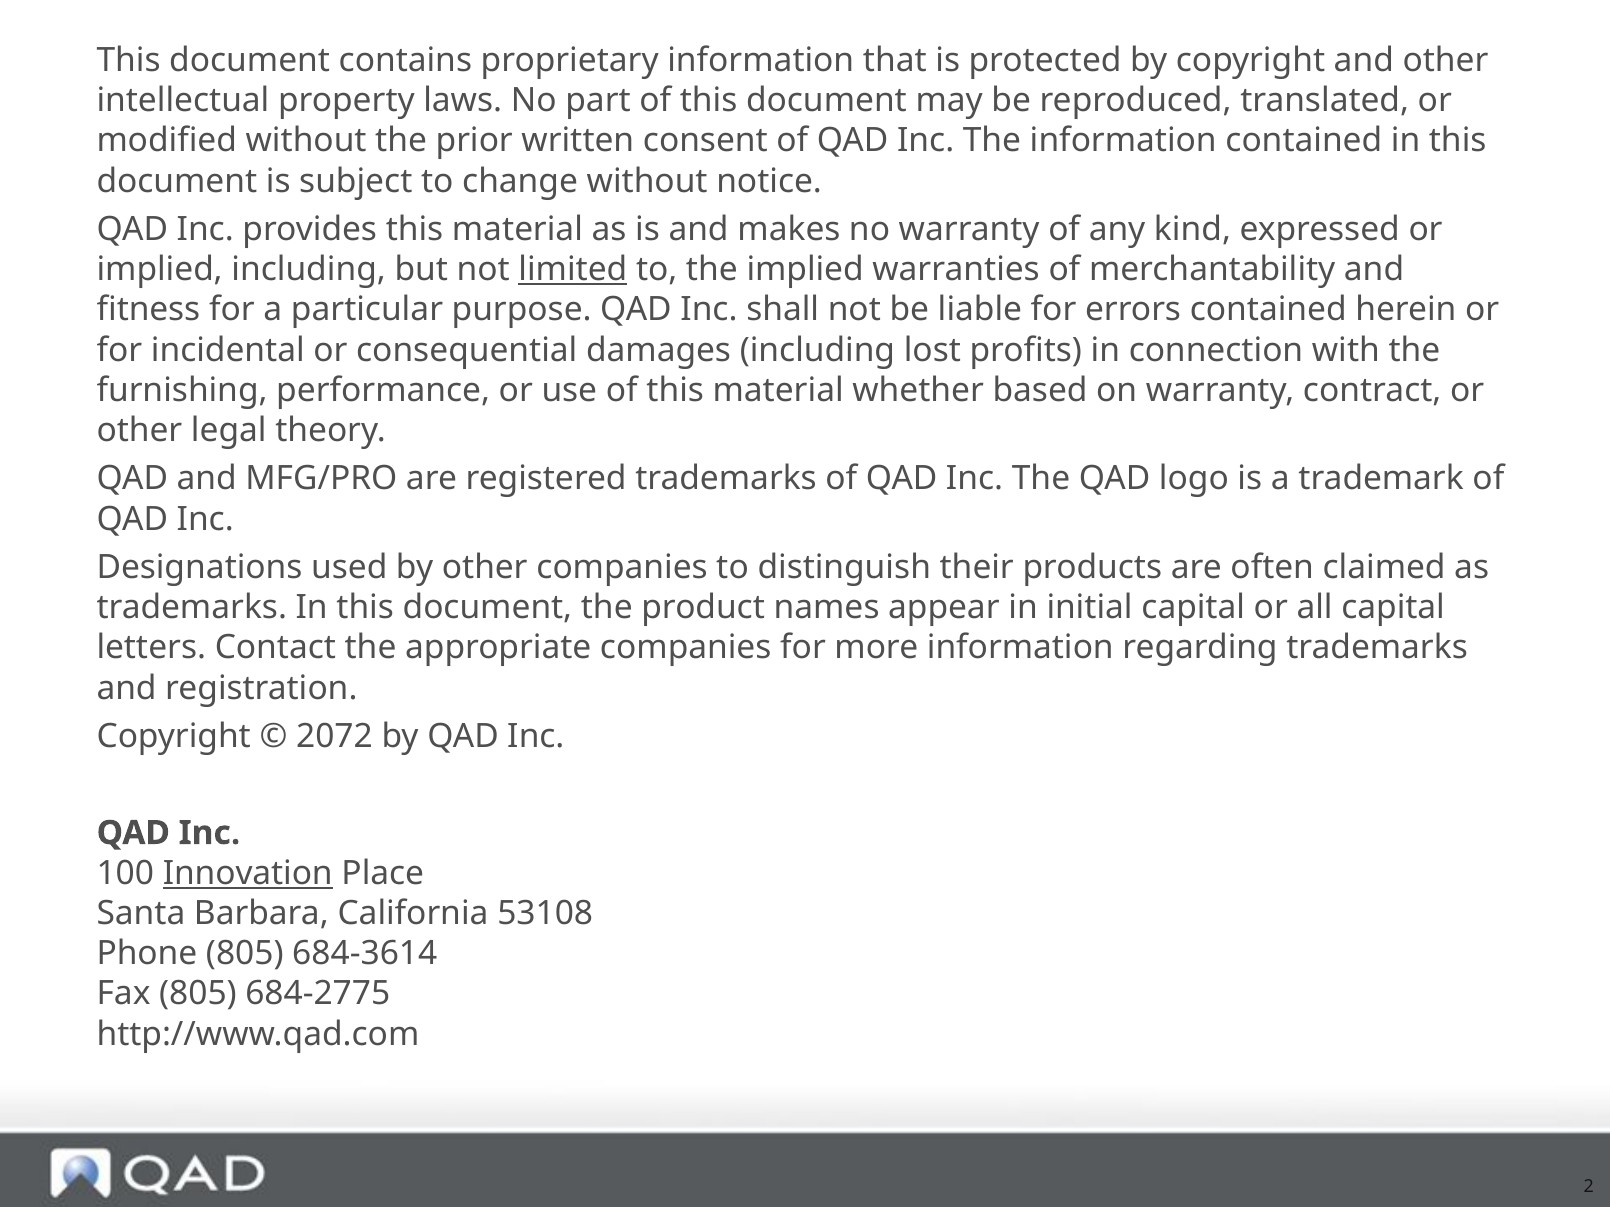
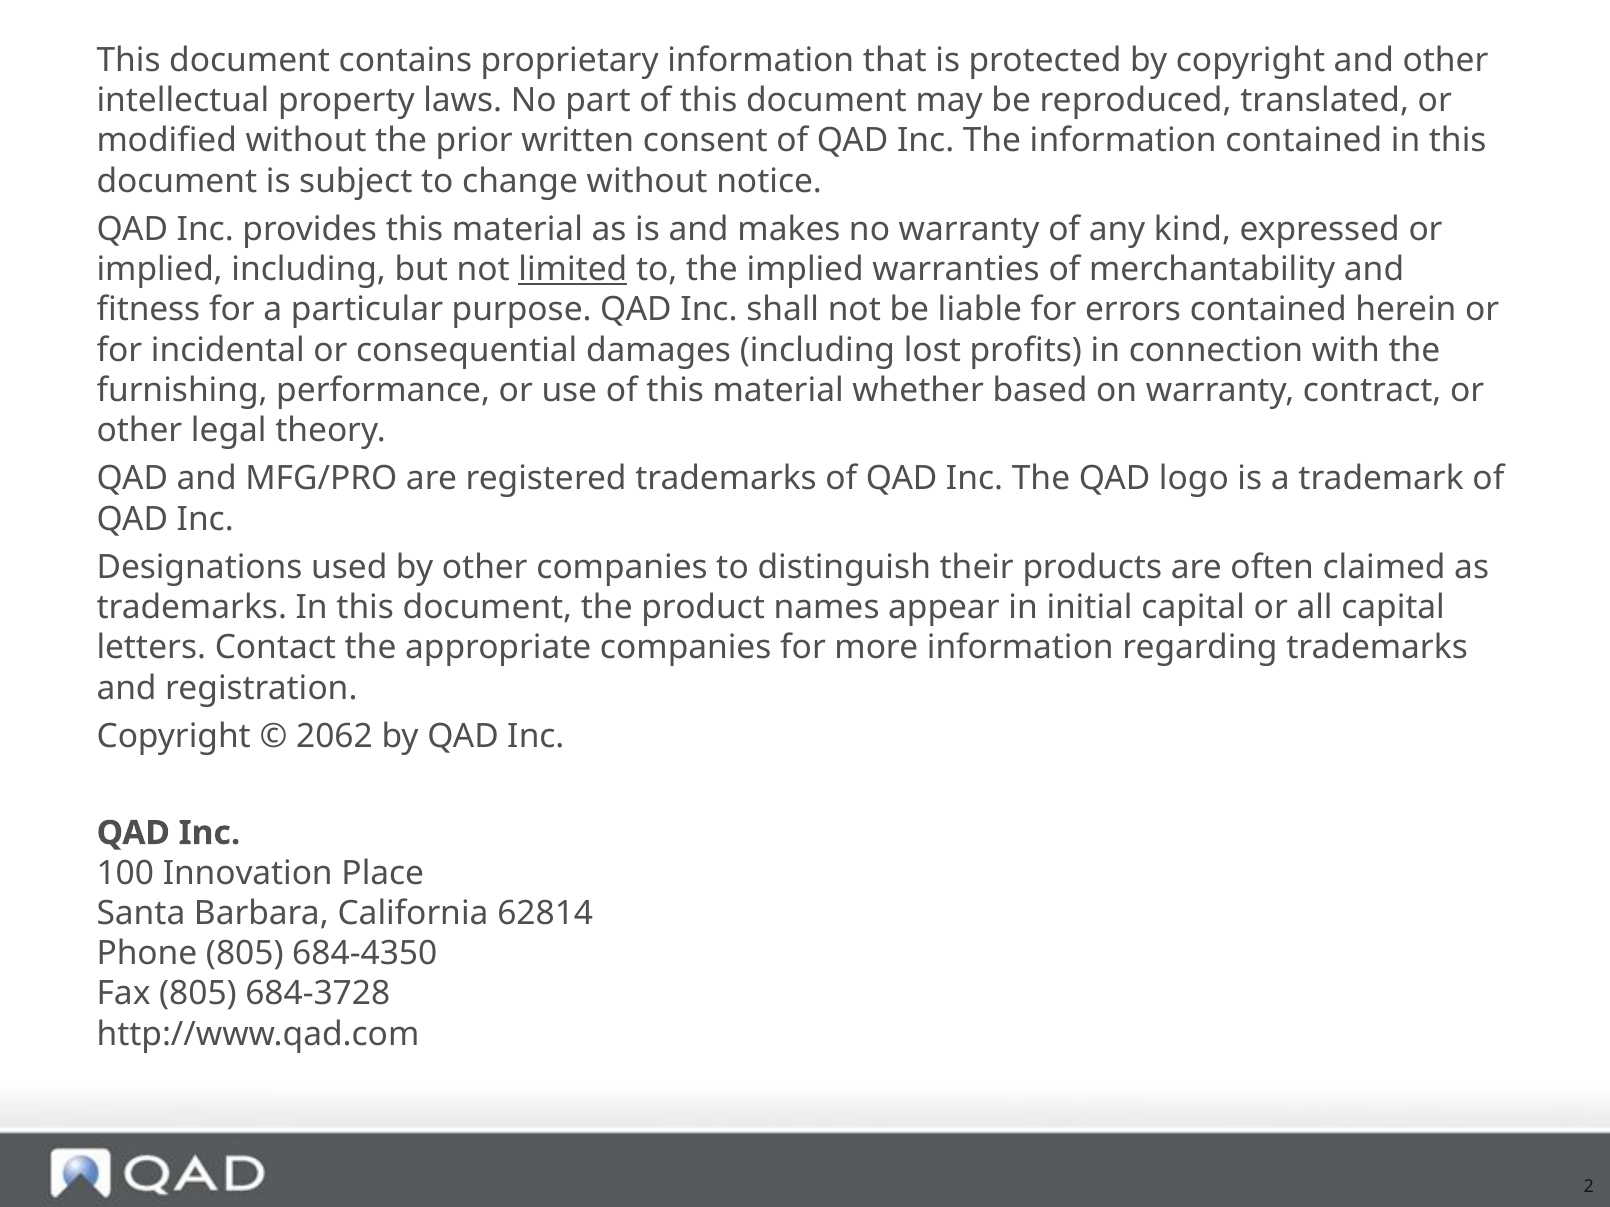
2072: 2072 -> 2062 (334, 737)
Innovation underline: present -> none (248, 874)
53108: 53108 -> 62814 (545, 914)
684-3614: 684-3614 -> 684-4350 (365, 954)
684-2775: 684-2775 -> 684-3728 (318, 994)
